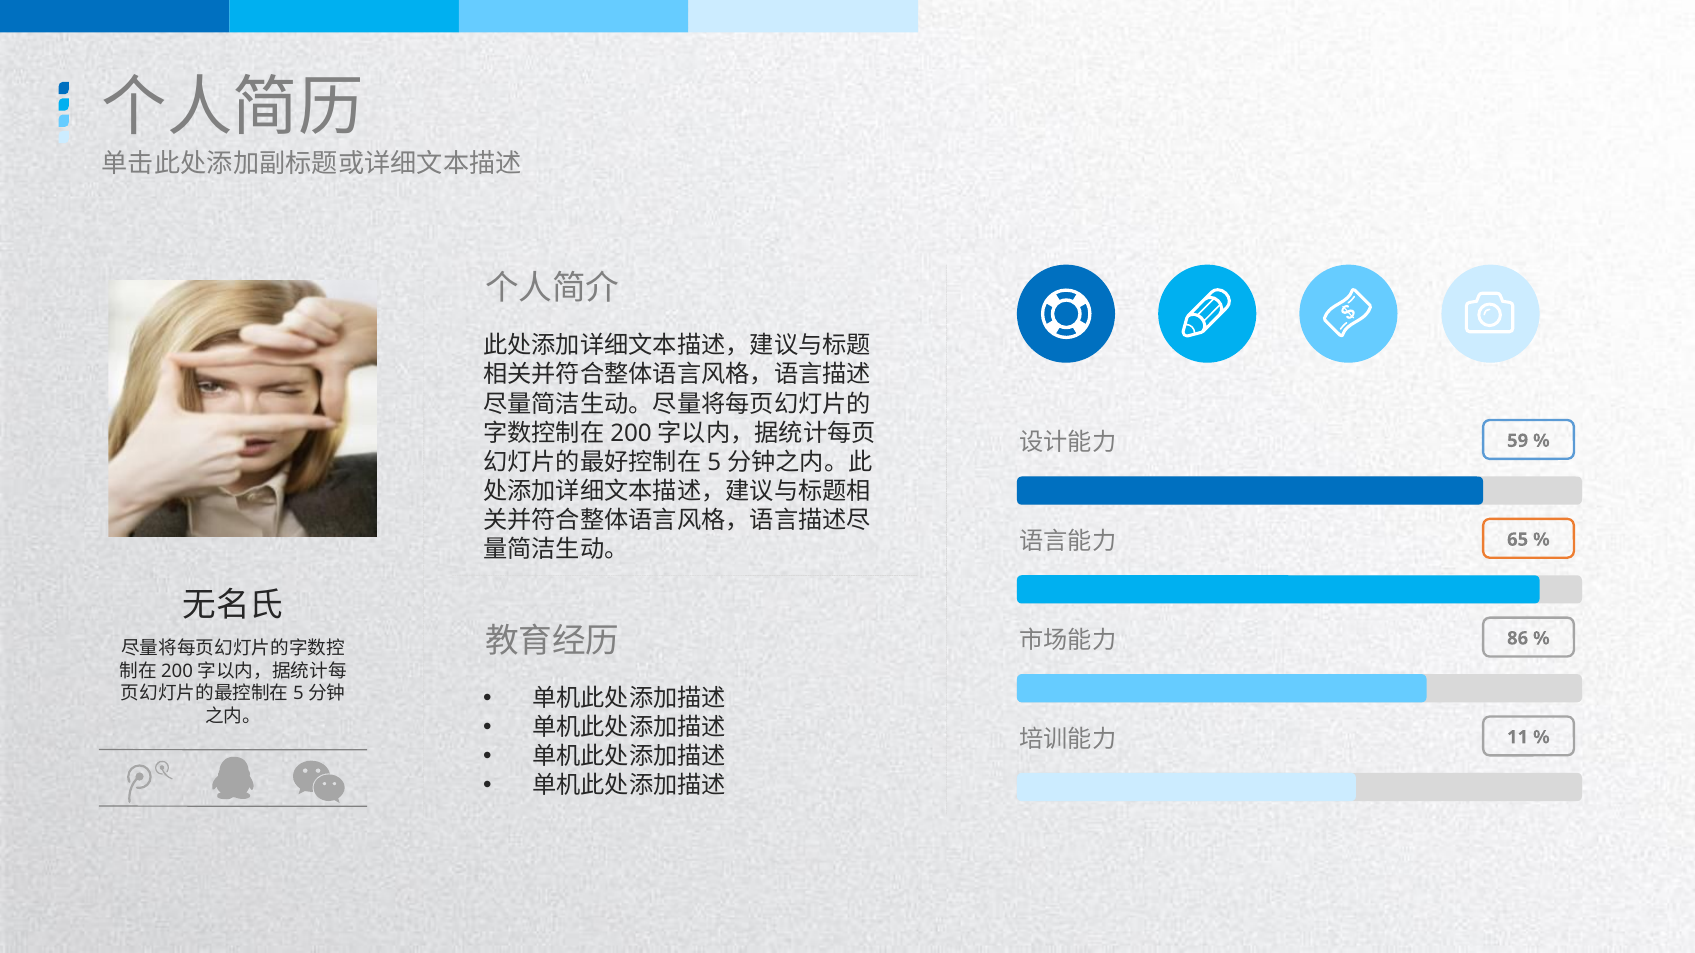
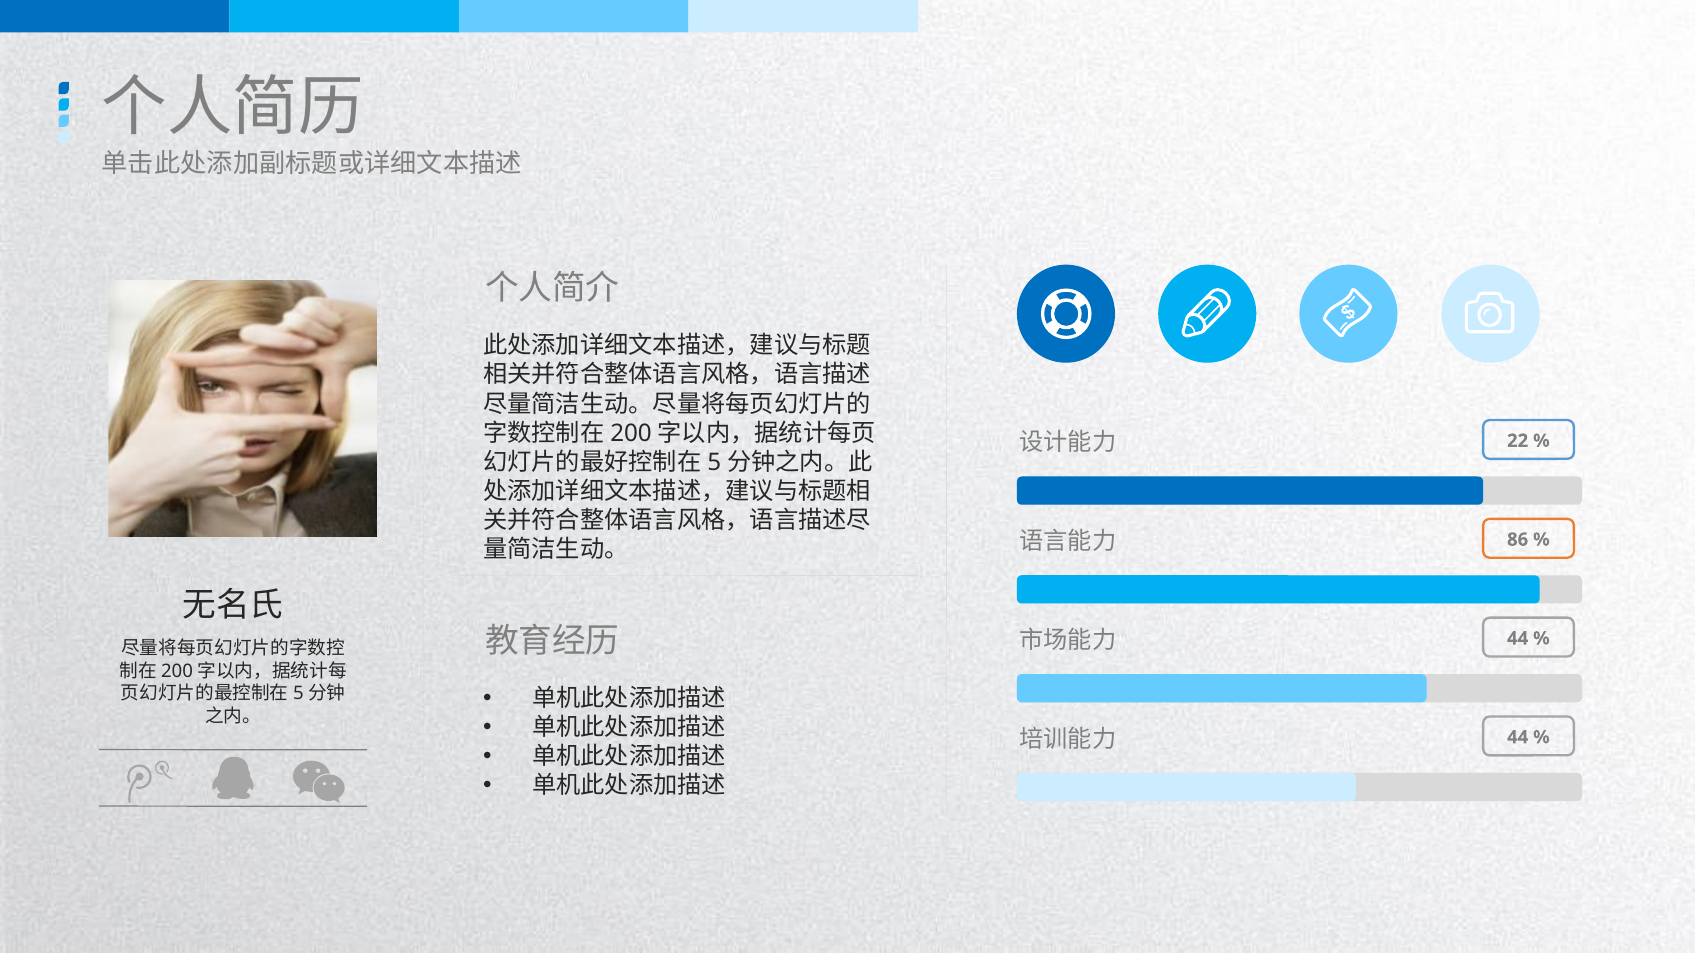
59: 59 -> 22 (1518, 441)
65: 65 -> 86 (1518, 540)
86: 86 -> 44 (1518, 639)
11: 11 -> 44 (1518, 738)
